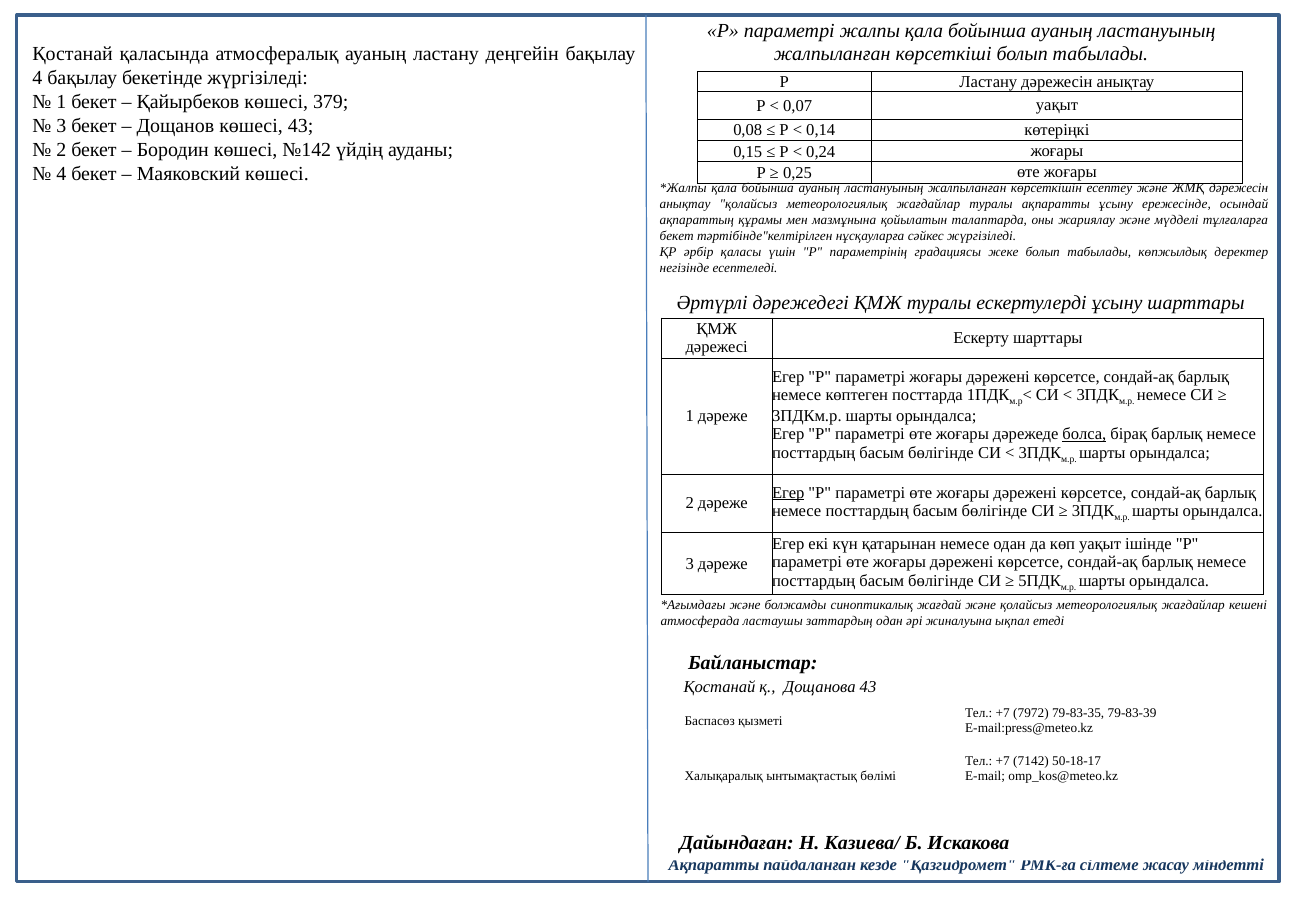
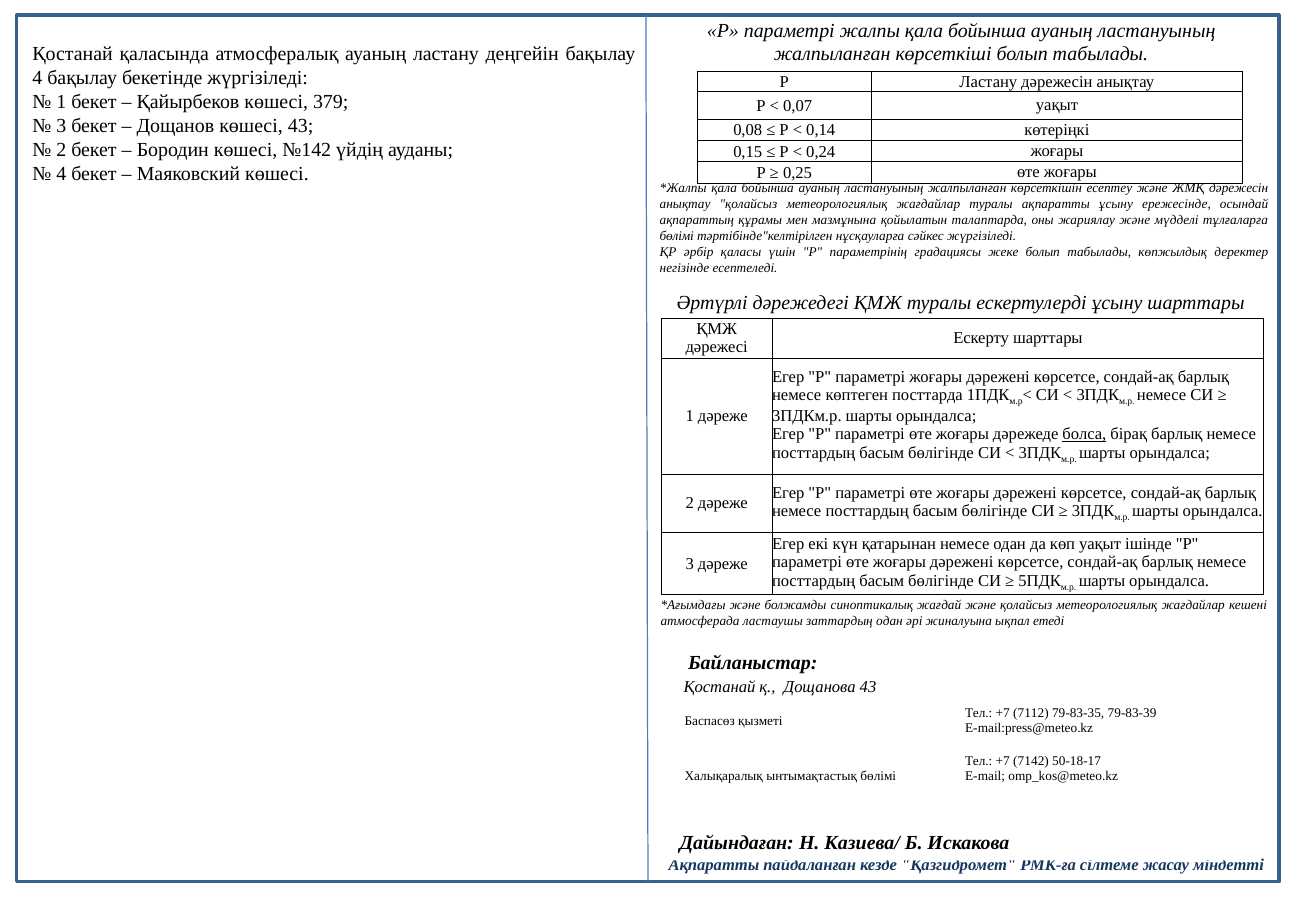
бекет: бекет -> бөлімі (677, 236)
Егер underline: present -> none (788, 493)
7972: 7972 -> 7112 (1031, 714)
